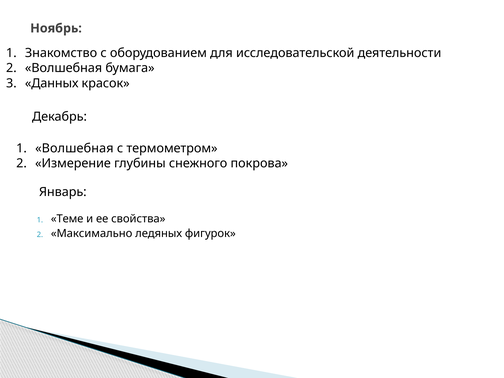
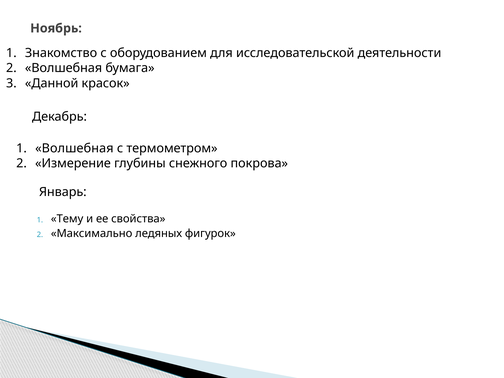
Данных: Данных -> Данной (52, 83)
Теме: Теме -> Тему (67, 219)
